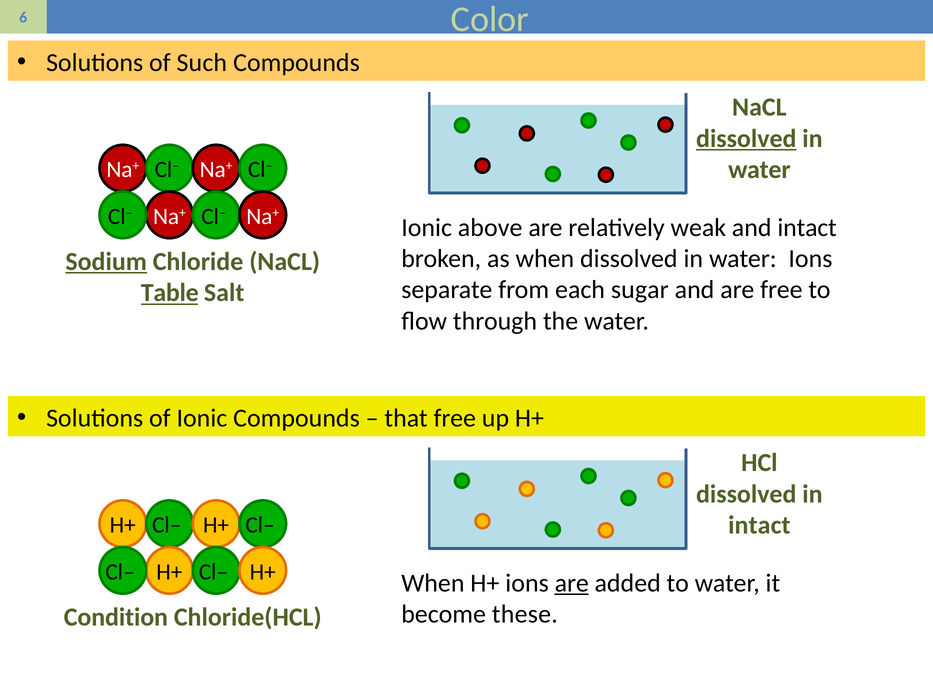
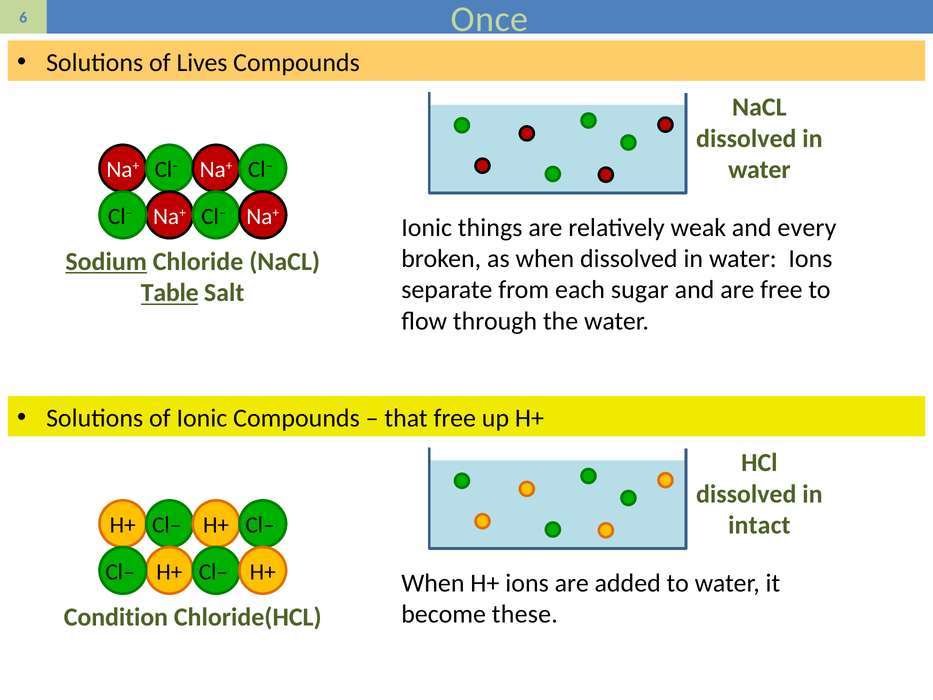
Color: Color -> Once (490, 19)
Such: Such -> Lives (202, 62)
dissolved underline: present -> none (746, 138)
above: above -> things (490, 228)
and intact: intact -> every (807, 228)
are underline: present -> none (572, 583)
